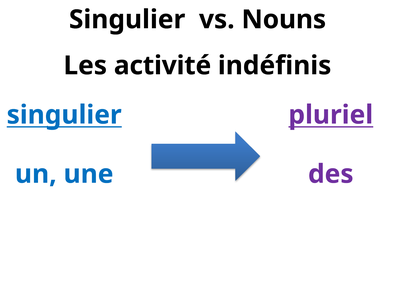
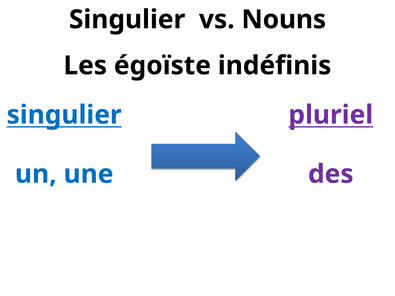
activité: activité -> égoïste (162, 66)
